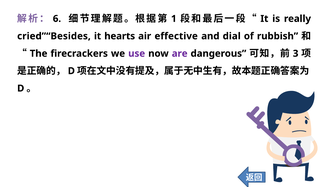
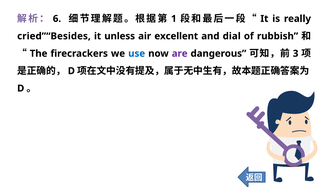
hearts: hearts -> unless (120, 36)
effective: effective -> excellent (176, 36)
use colour: purple -> blue (137, 53)
